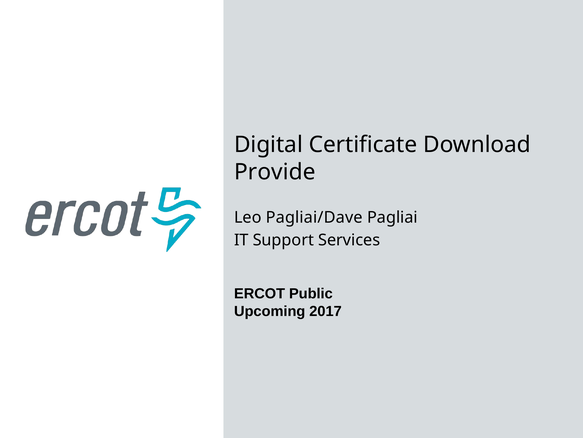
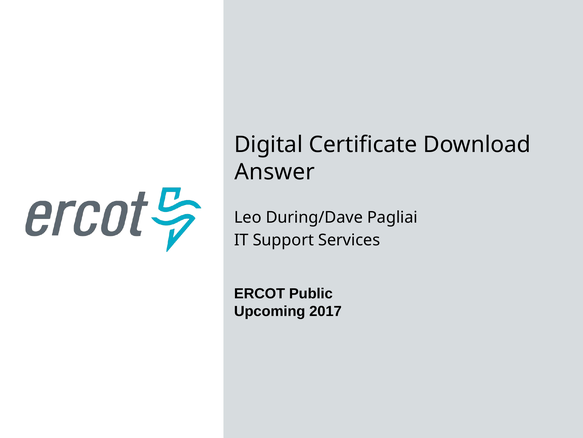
Provide: Provide -> Answer (275, 172)
Pagliai/Dave: Pagliai/Dave -> During/Dave (314, 217)
